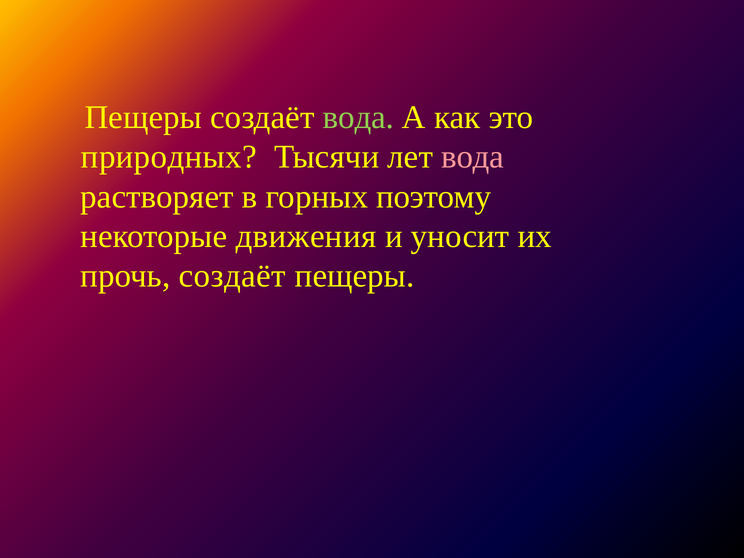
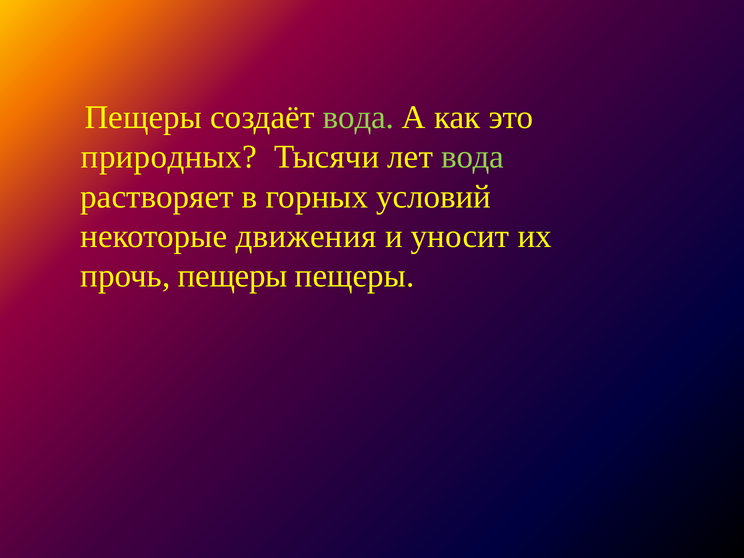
вода colour: pink -> light green (473, 157)
поэтому: поэтому -> условий (434, 197)
прочь создаёт: создаёт -> пещеры (233, 276)
